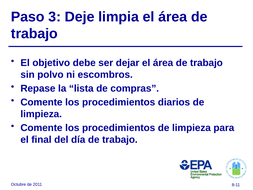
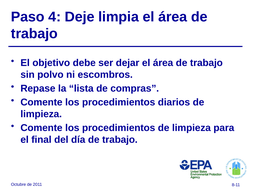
3: 3 -> 4 (55, 17)
